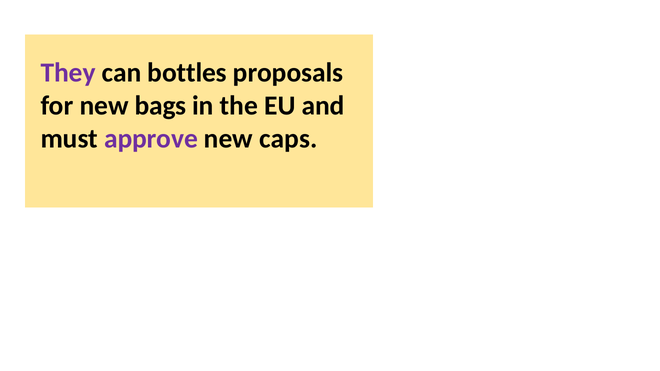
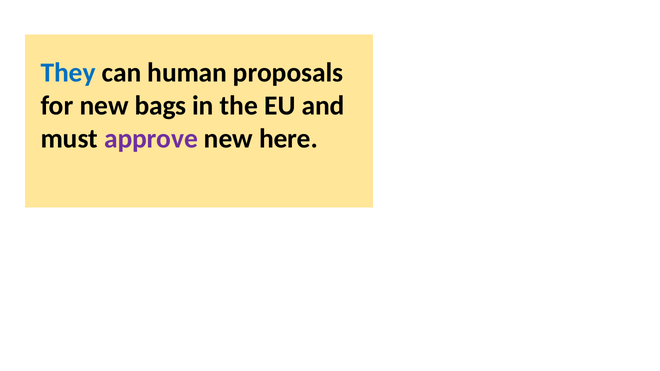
They colour: purple -> blue (68, 73)
bottles: bottles -> human (187, 73)
caps: caps -> here (288, 139)
